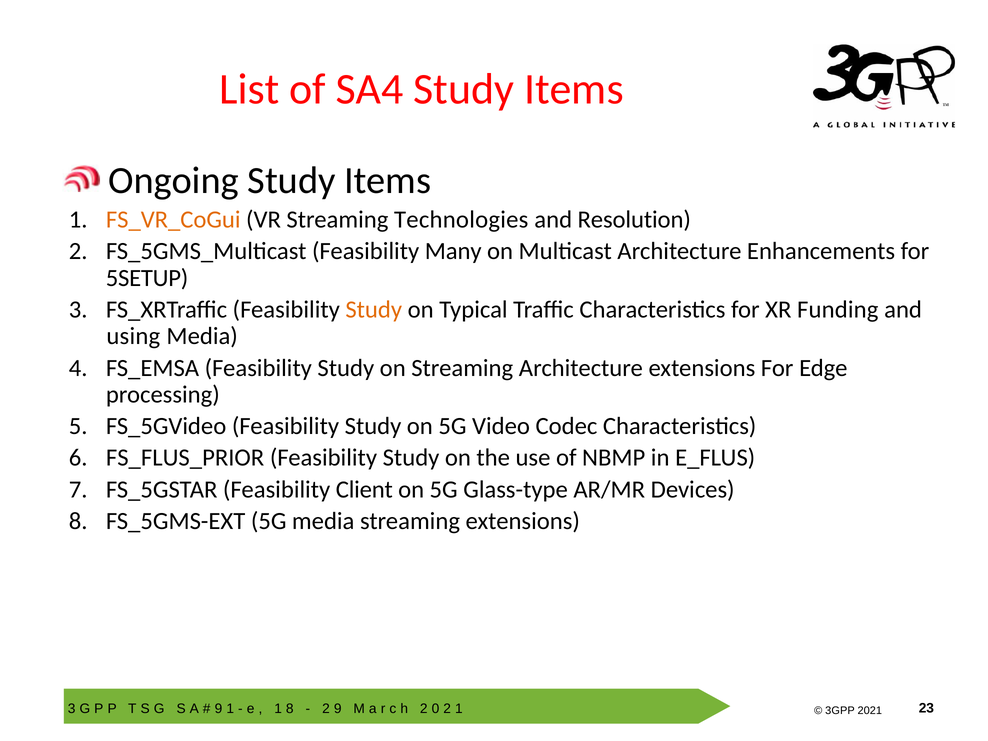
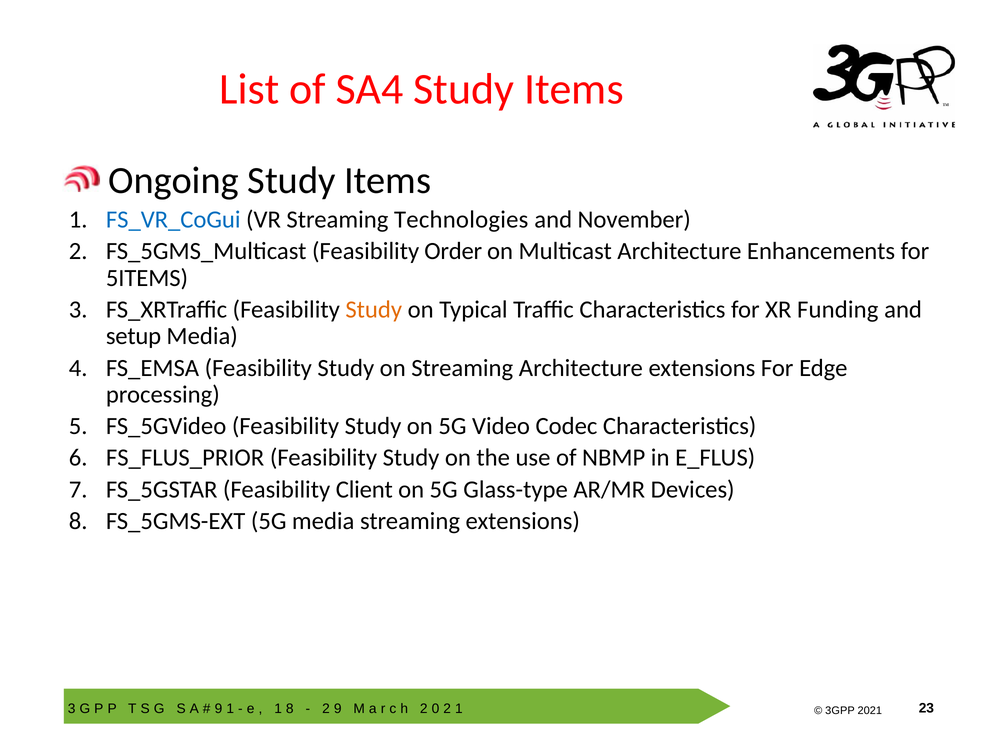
FS_VR_CoGui colour: orange -> blue (173, 220)
Resolution: Resolution -> November (634, 220)
Many: Many -> Order (453, 251)
5SETUP: 5SETUP -> 5ITEMS (147, 278)
using: using -> setup (134, 336)
